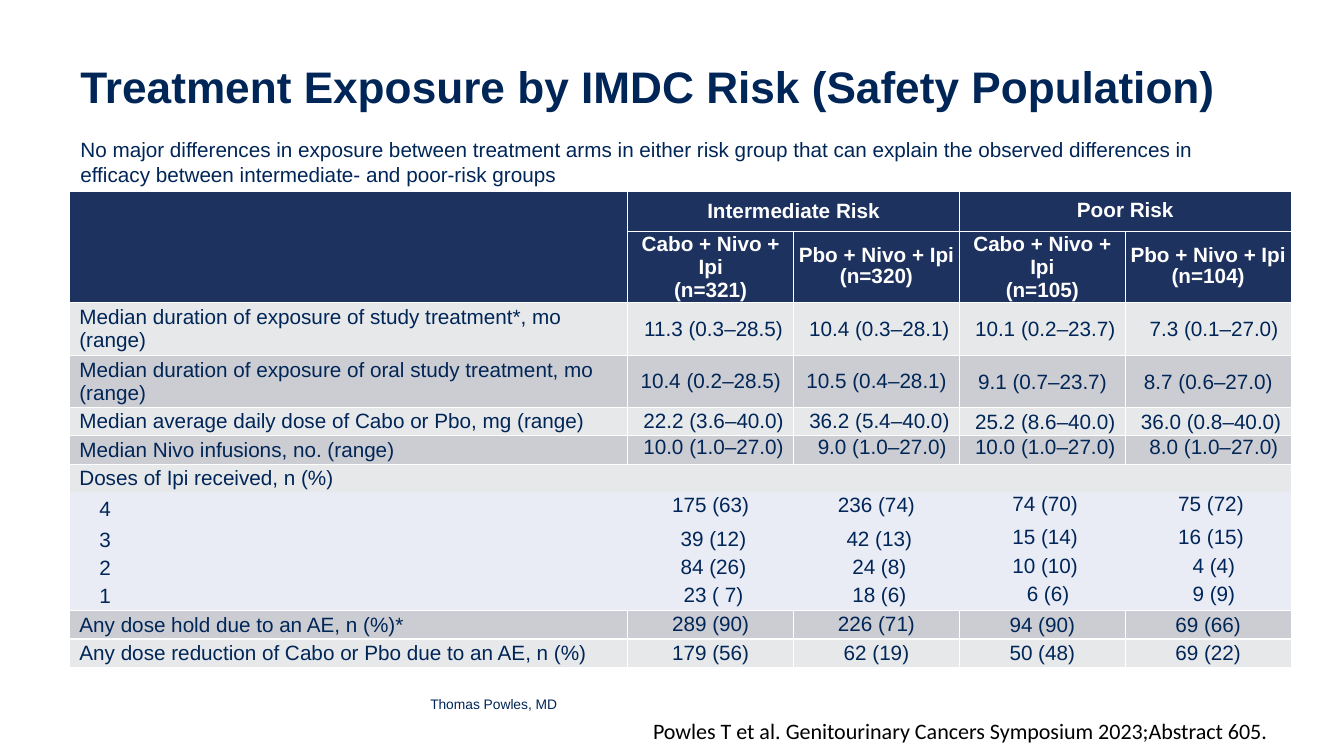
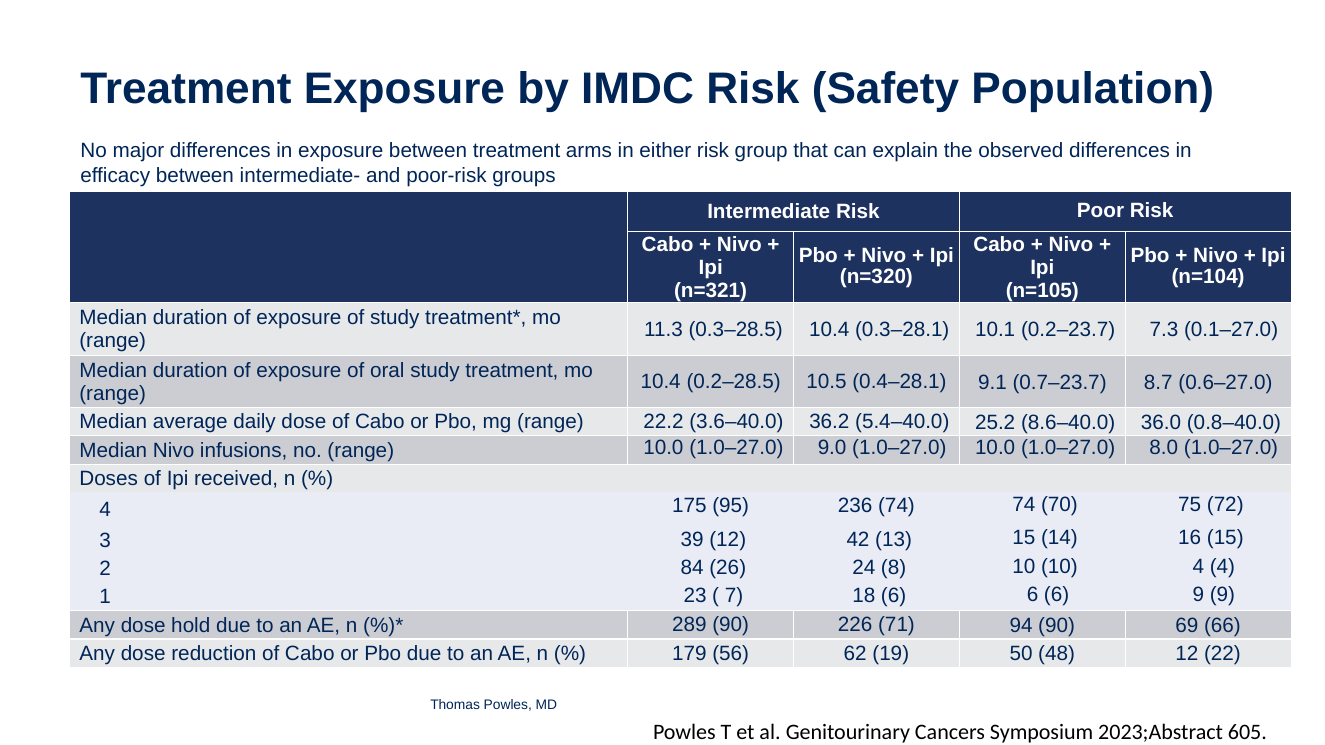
63: 63 -> 95 (731, 506)
48 69: 69 -> 12 (1187, 654)
